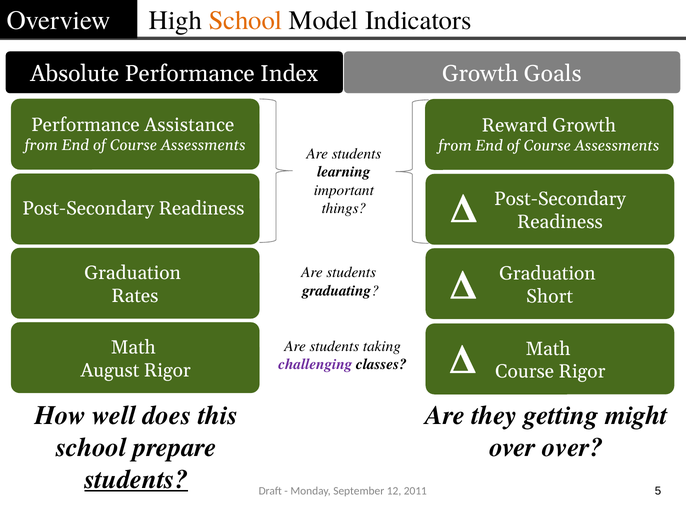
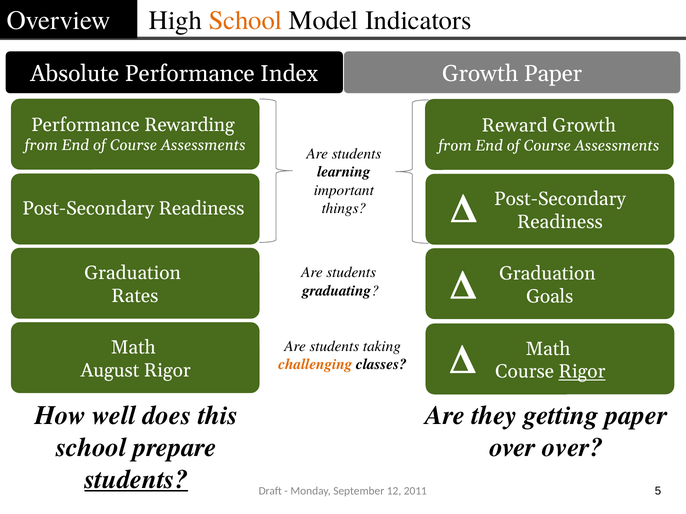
Growth Goals: Goals -> Paper (553, 74)
Assistance: Assistance -> Rewarding (189, 125)
Short: Short -> Goals (550, 297)
challenging colour: purple -> orange (315, 365)
Rigor underline: none -> present (582, 372)
getting might: might -> paper (636, 416)
